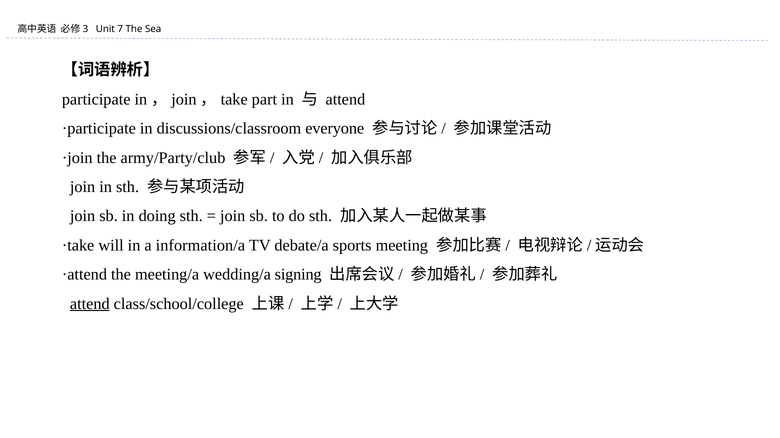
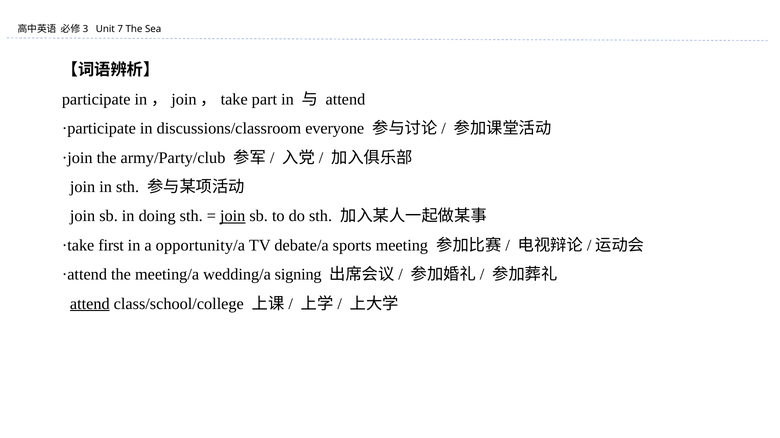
join underline: none -> present (233, 216)
will: will -> first (111, 246)
information/a: information/a -> opportunity/a (200, 246)
